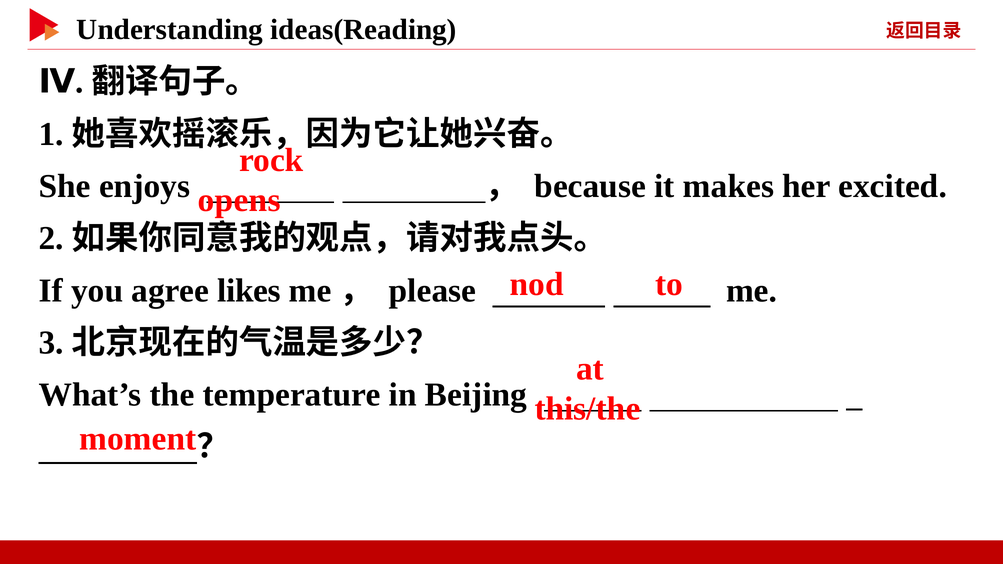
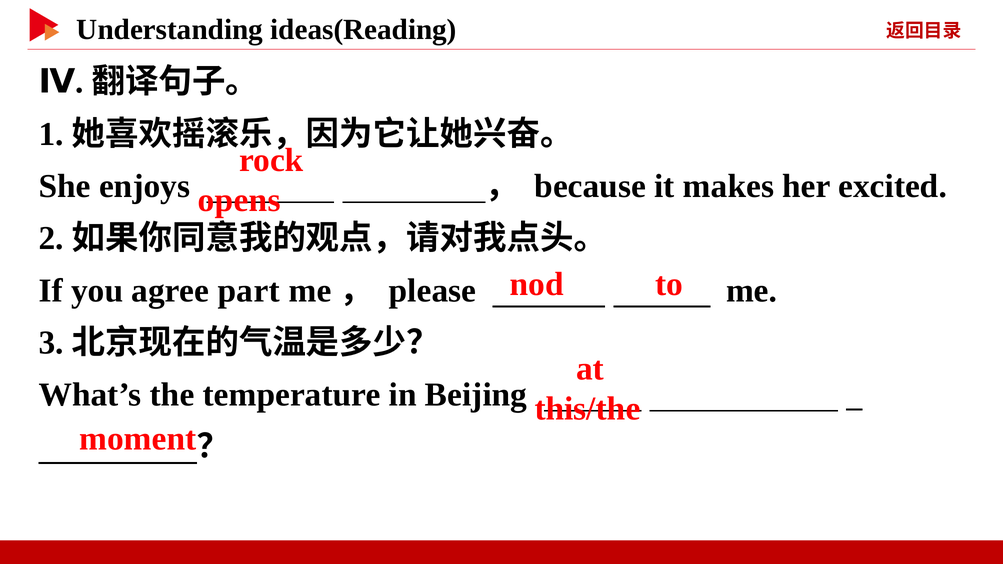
likes: likes -> part (249, 291)
